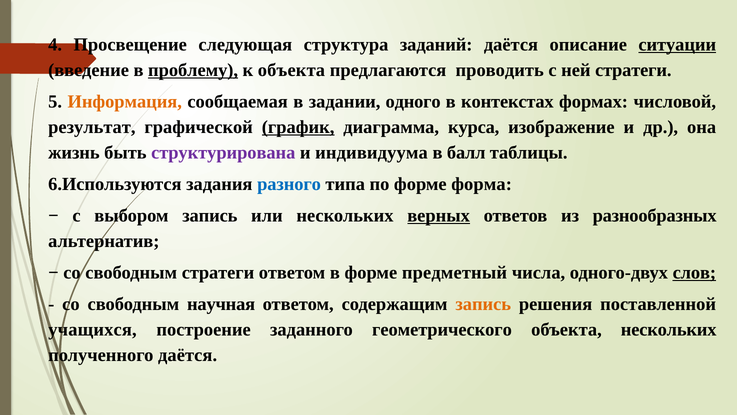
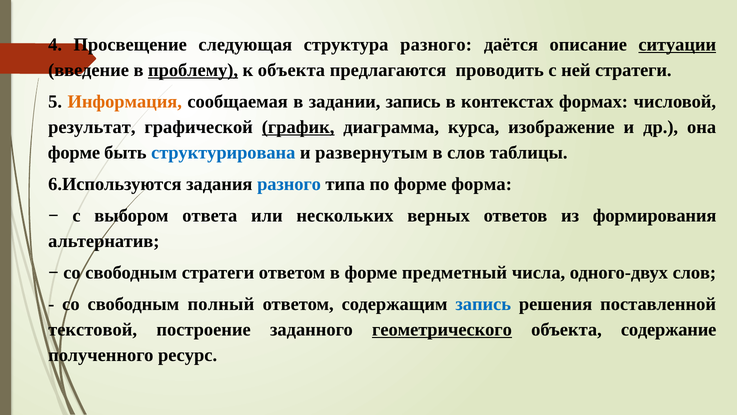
структура заданий: заданий -> разного (436, 45)
задании одного: одного -> запись (413, 102)
жизнь: жизнь -> форме (74, 152)
структурирована colour: purple -> blue (223, 152)
индивидуума: индивидуума -> развернутым (371, 152)
в балл: балл -> слов (466, 152)
выбором запись: запись -> ответа (210, 215)
верных underline: present -> none (439, 215)
разнообразных: разнообразных -> формирования (655, 215)
слов underline: present -> none (694, 272)
научная: научная -> полный (221, 304)
запись colour: orange -> blue (483, 304)
учащихся: учащихся -> текстовой (93, 329)
геометрического underline: none -> present (442, 329)
объекта нескольких: нескольких -> содержание (669, 329)
полученного даётся: даётся -> ресурс (188, 355)
